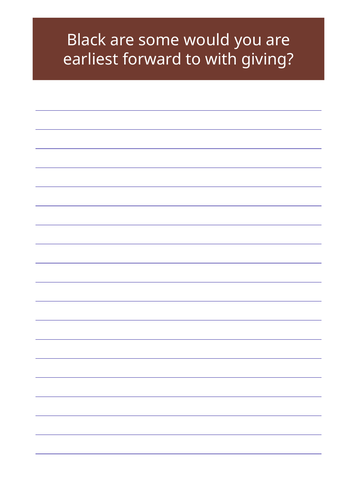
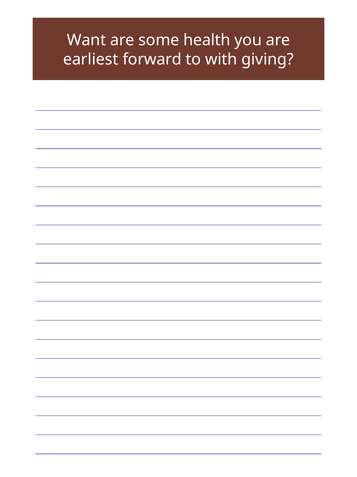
Black: Black -> Want (86, 40)
would: would -> health (207, 40)
